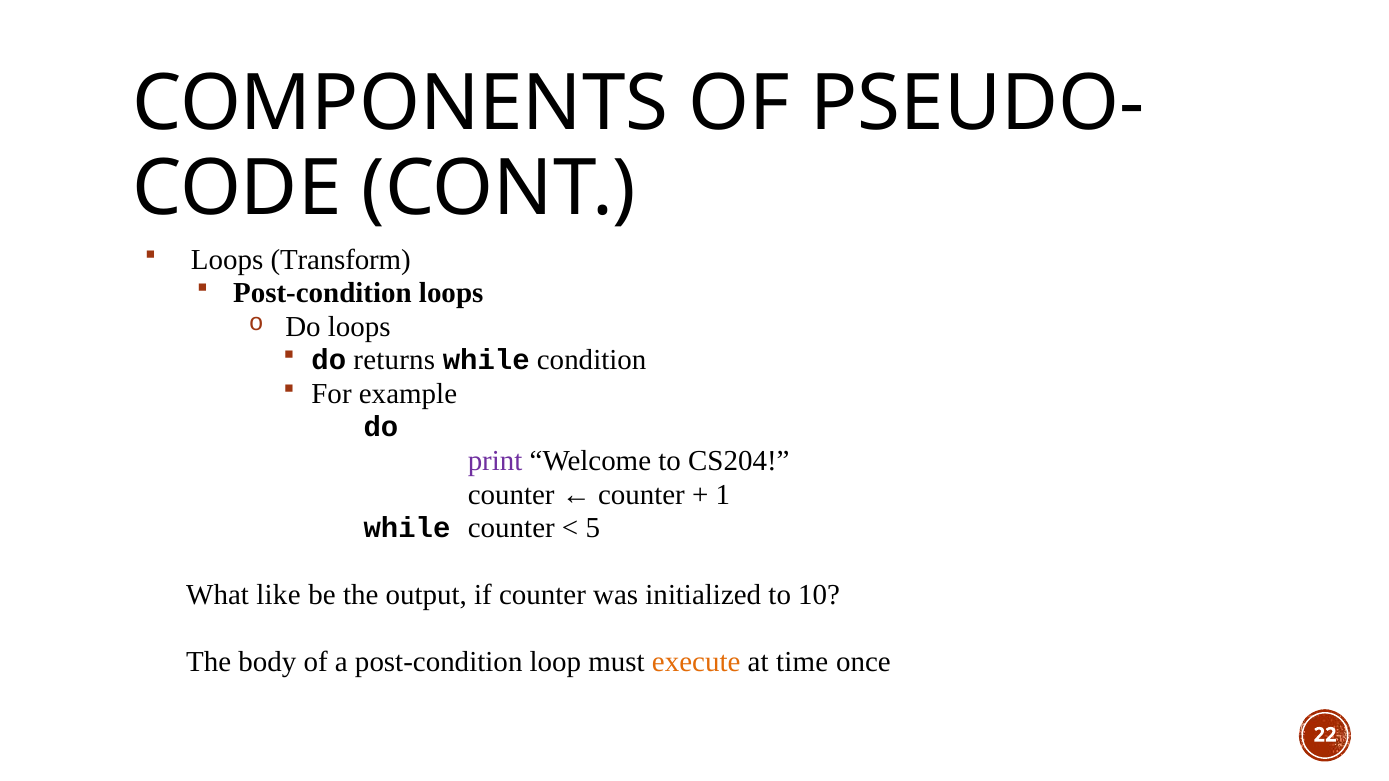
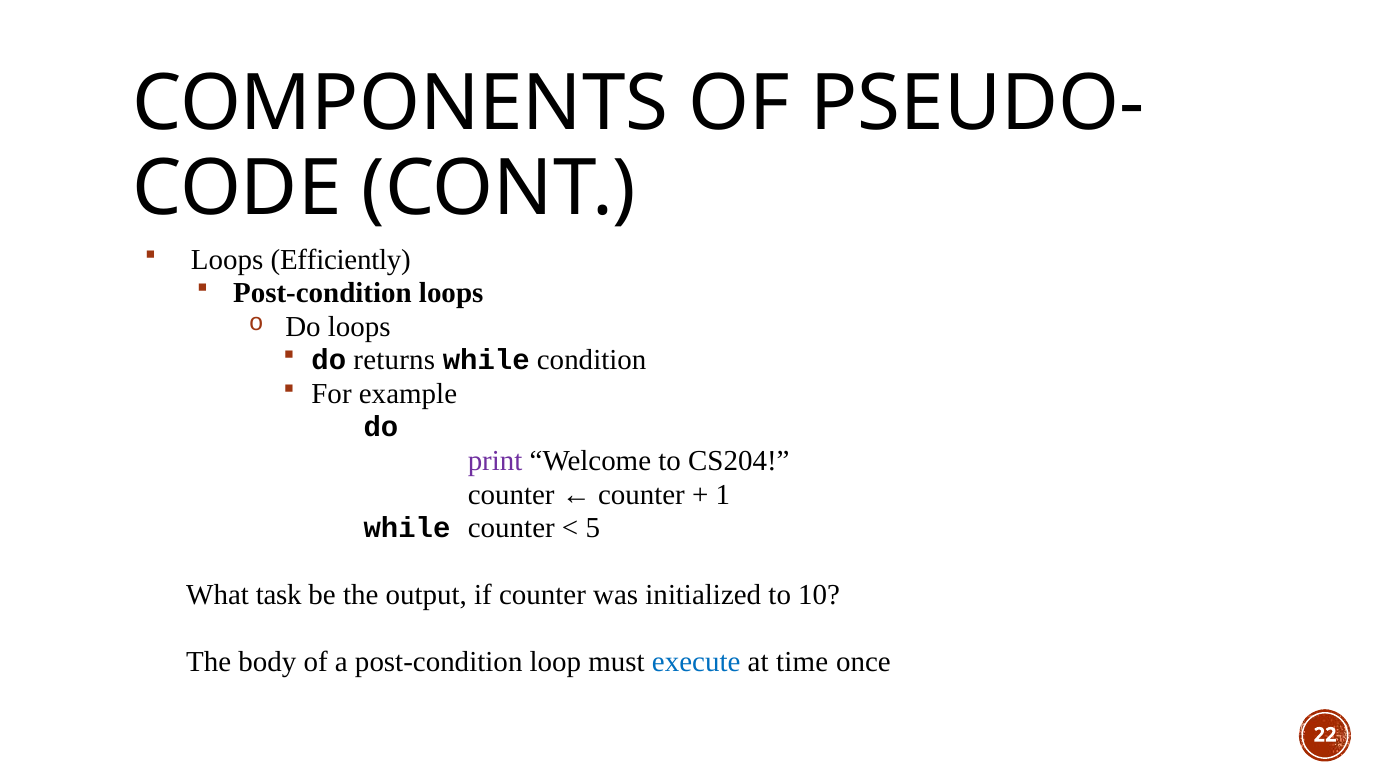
Transform: Transform -> Efficiently (341, 260)
like: like -> task (279, 595)
execute colour: orange -> blue (696, 663)
